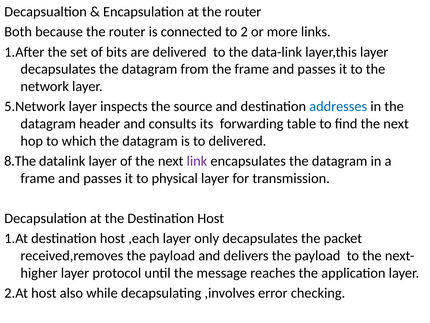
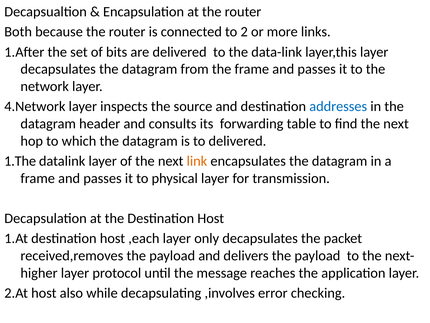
5.Network: 5.Network -> 4.Network (35, 106)
8.The: 8.The -> 1.The (20, 161)
link colour: purple -> orange (197, 161)
